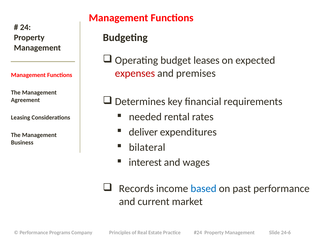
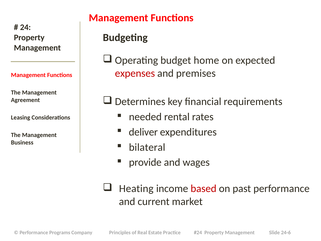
leases: leases -> home (206, 60)
interest: interest -> provide (145, 162)
Records: Records -> Heating (136, 188)
based colour: blue -> red (204, 188)
